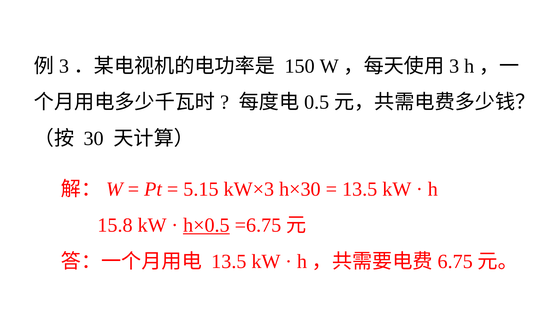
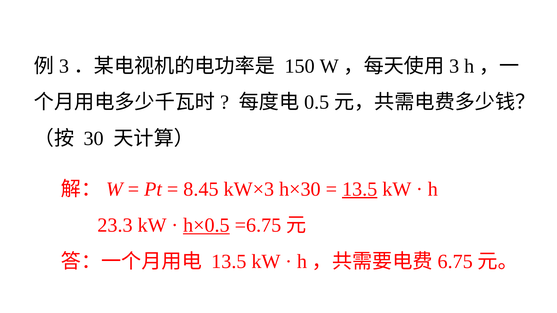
5.15: 5.15 -> 8.45 (201, 189)
13.5 underline: none -> present (360, 189)
15.8: 15.8 -> 23.3 (115, 225)
